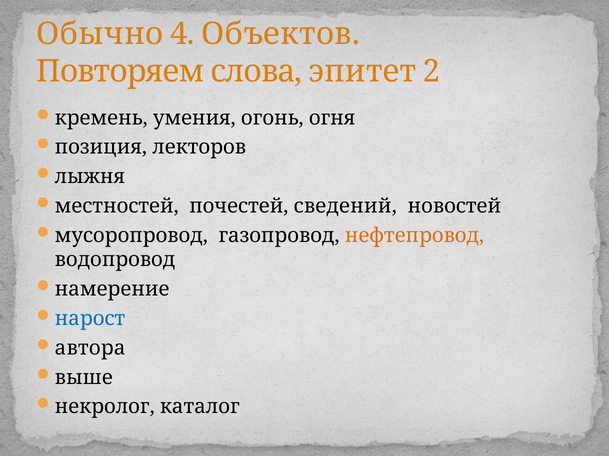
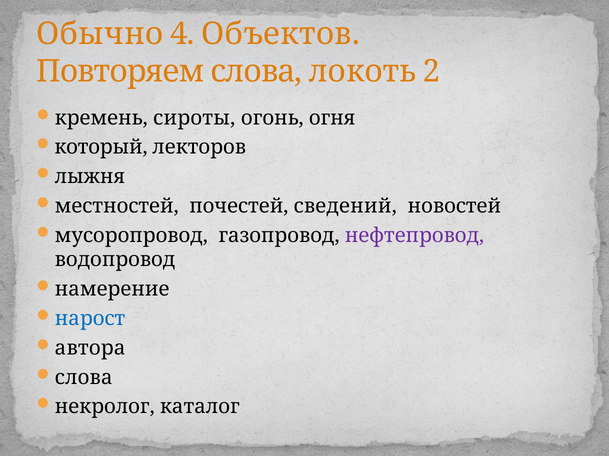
эпитет: эпитет -> локоть (362, 72)
умения: умения -> сироты (194, 118)
позиция: позиция -> который (101, 148)
нефтепровод colour: orange -> purple (415, 236)
выше: выше -> слова (84, 378)
